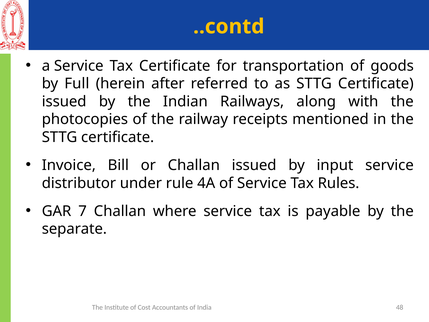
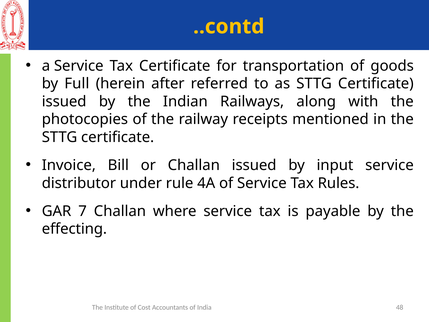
separate: separate -> effecting (74, 229)
